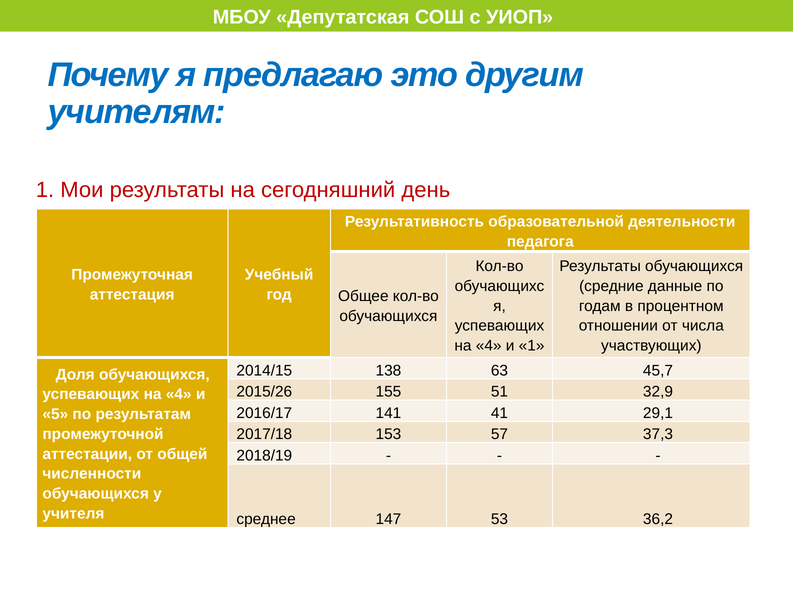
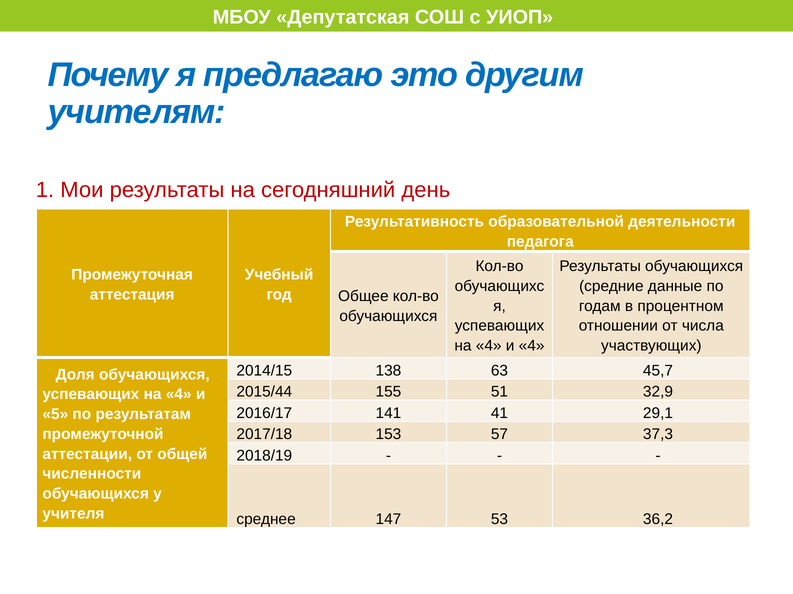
и 1: 1 -> 4 (532, 346)
2015/26: 2015/26 -> 2015/44 (264, 392)
